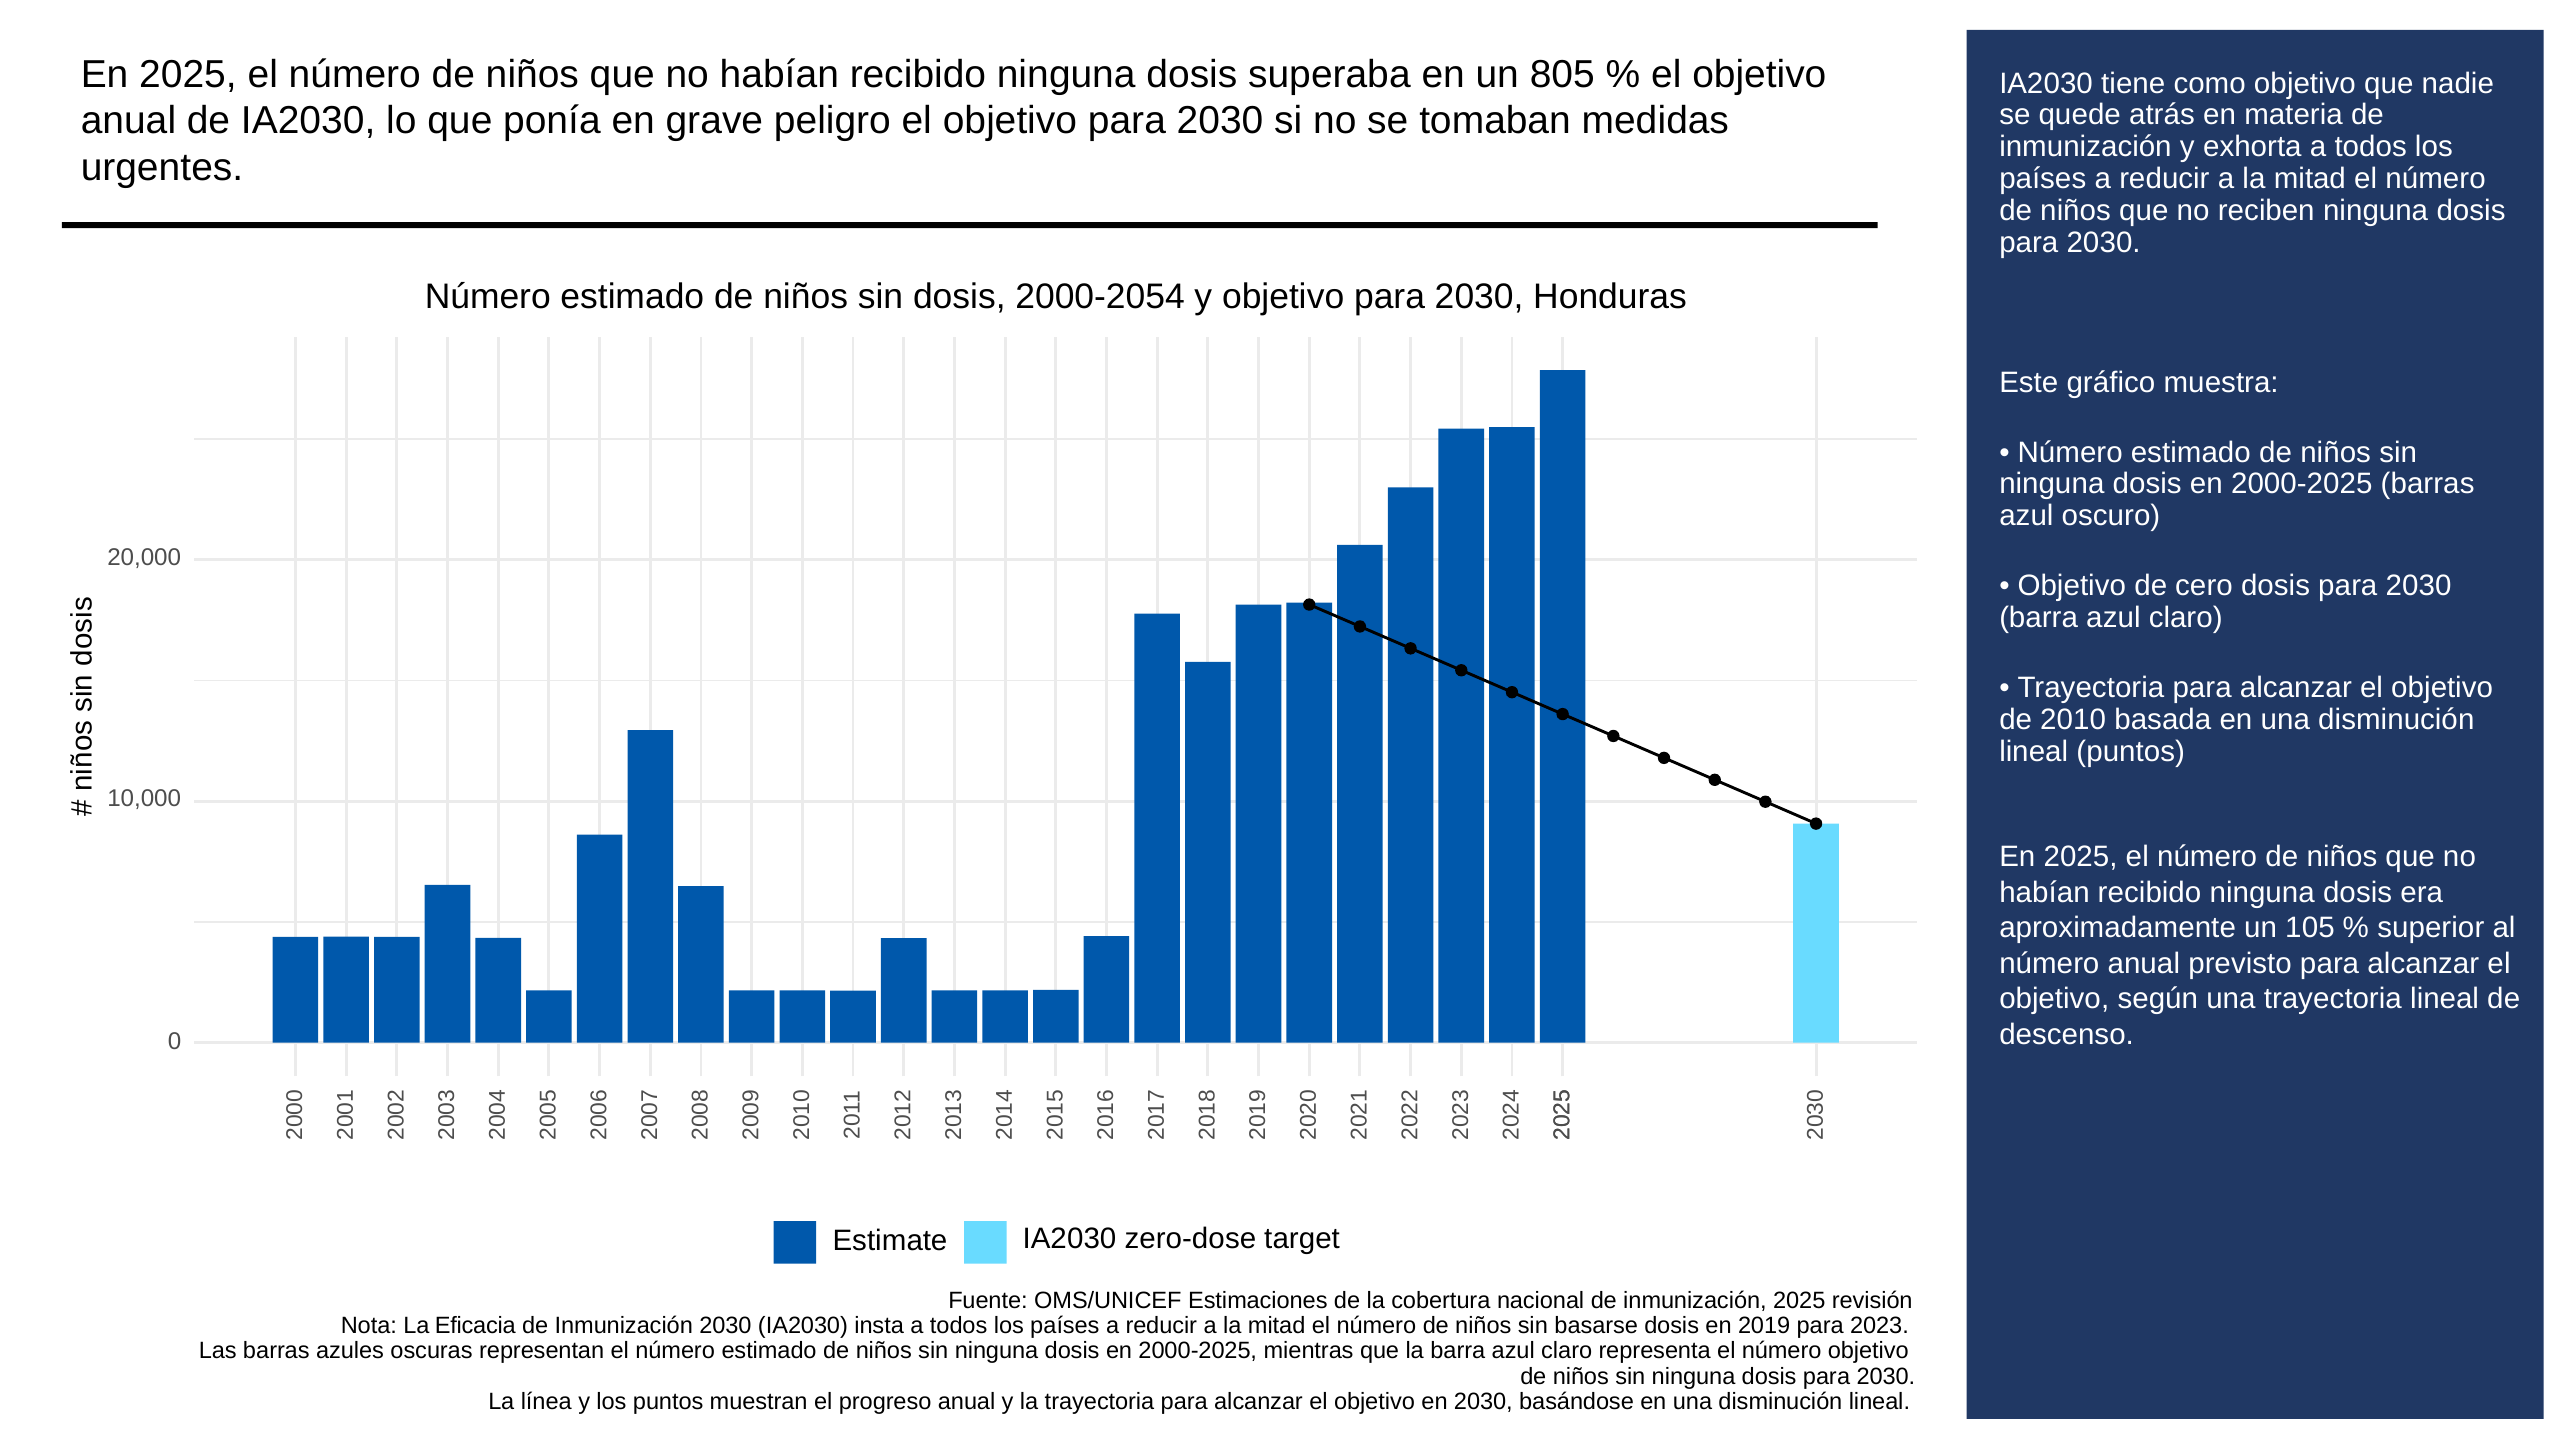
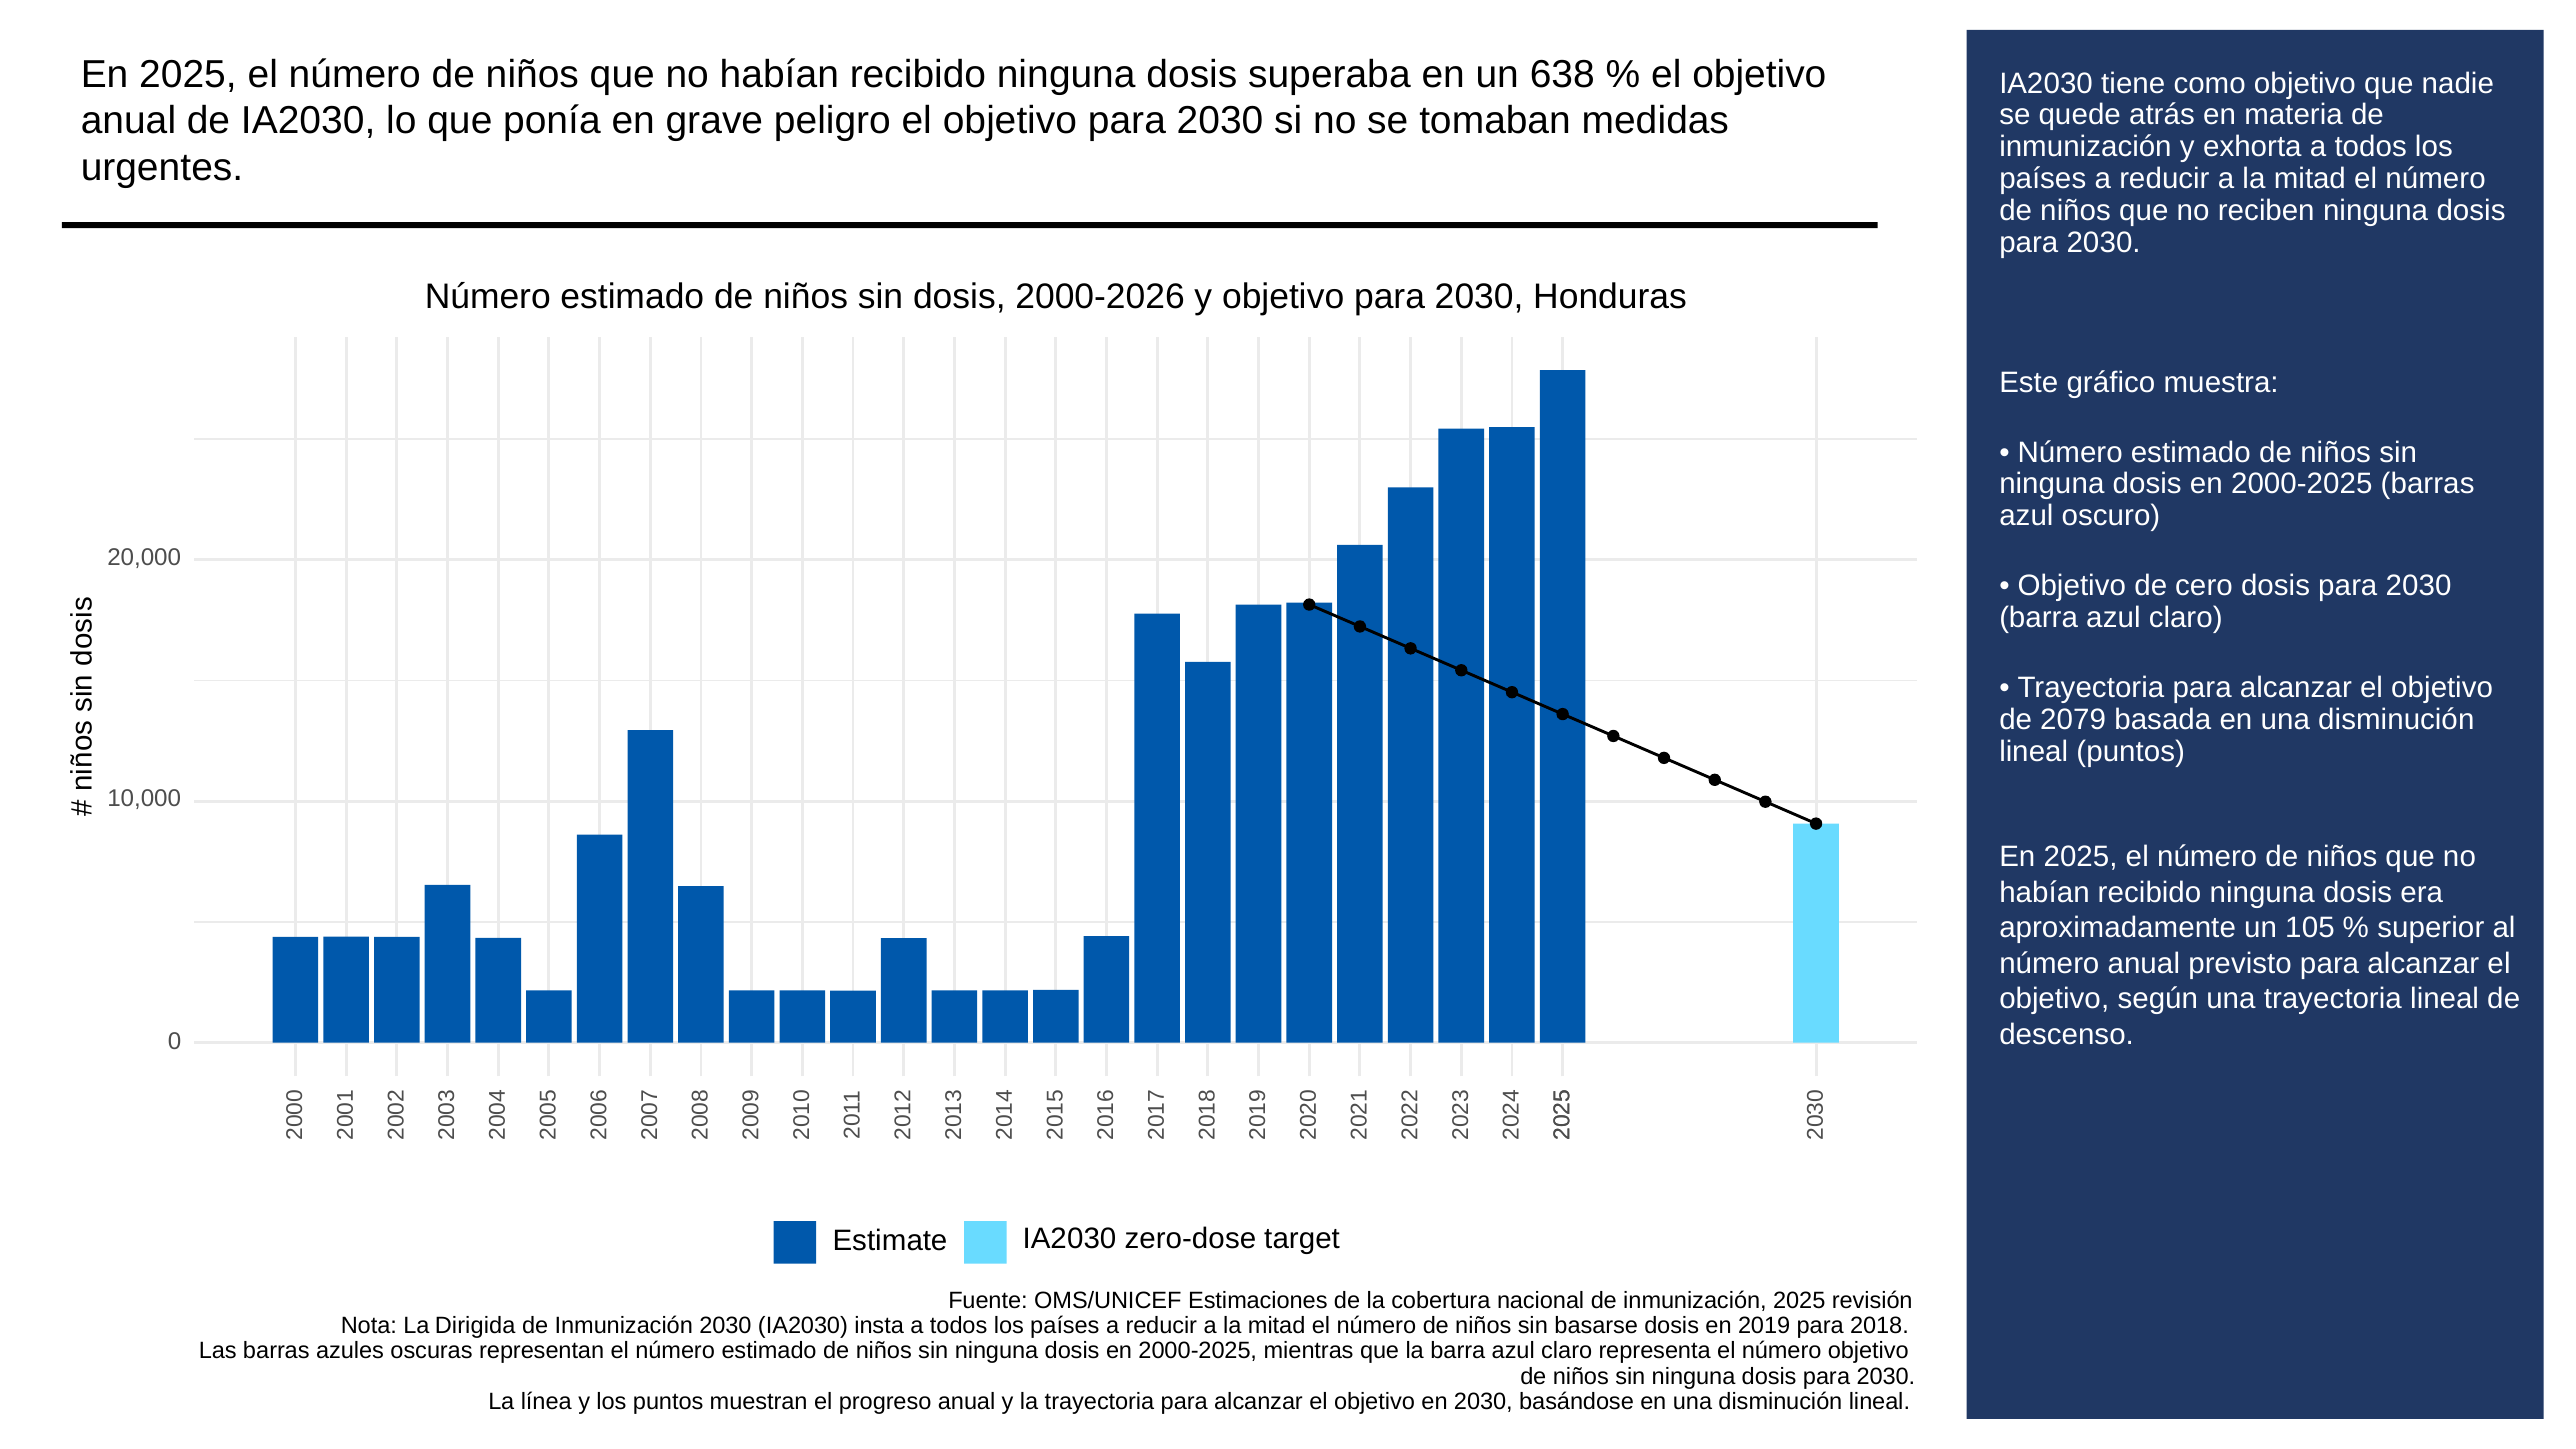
805: 805 -> 638 (1562, 74)
2000-2054: 2000-2054 -> 2000-2026 (1100, 297)
2010: 2010 -> 2079 (2073, 720)
Eficacia: Eficacia -> Dirigida (475, 1326)
2023: 2023 -> 2018 (1879, 1326)
